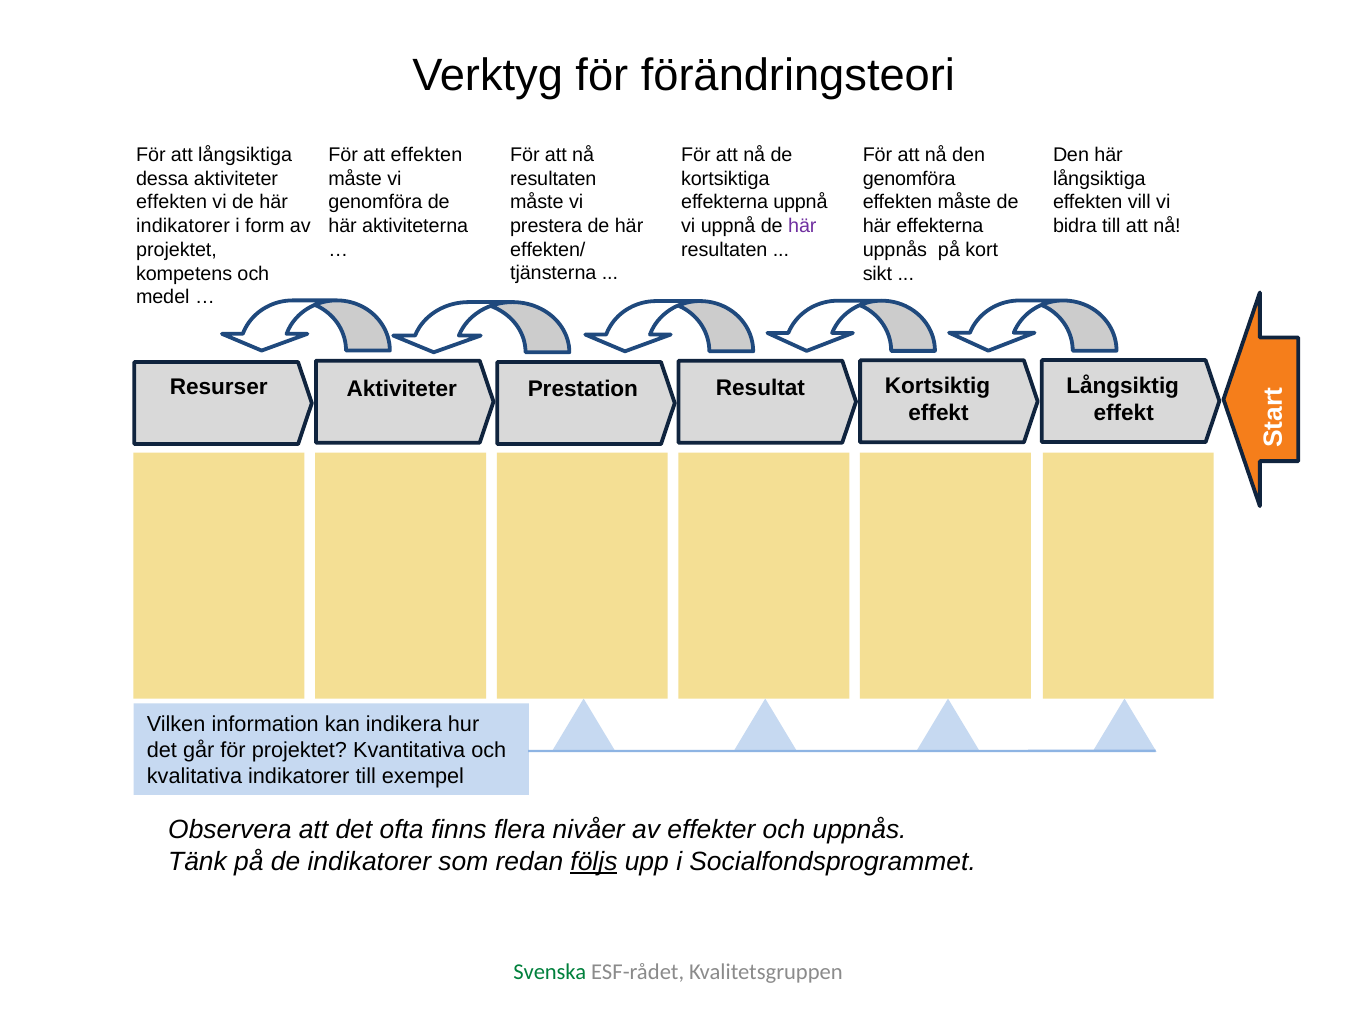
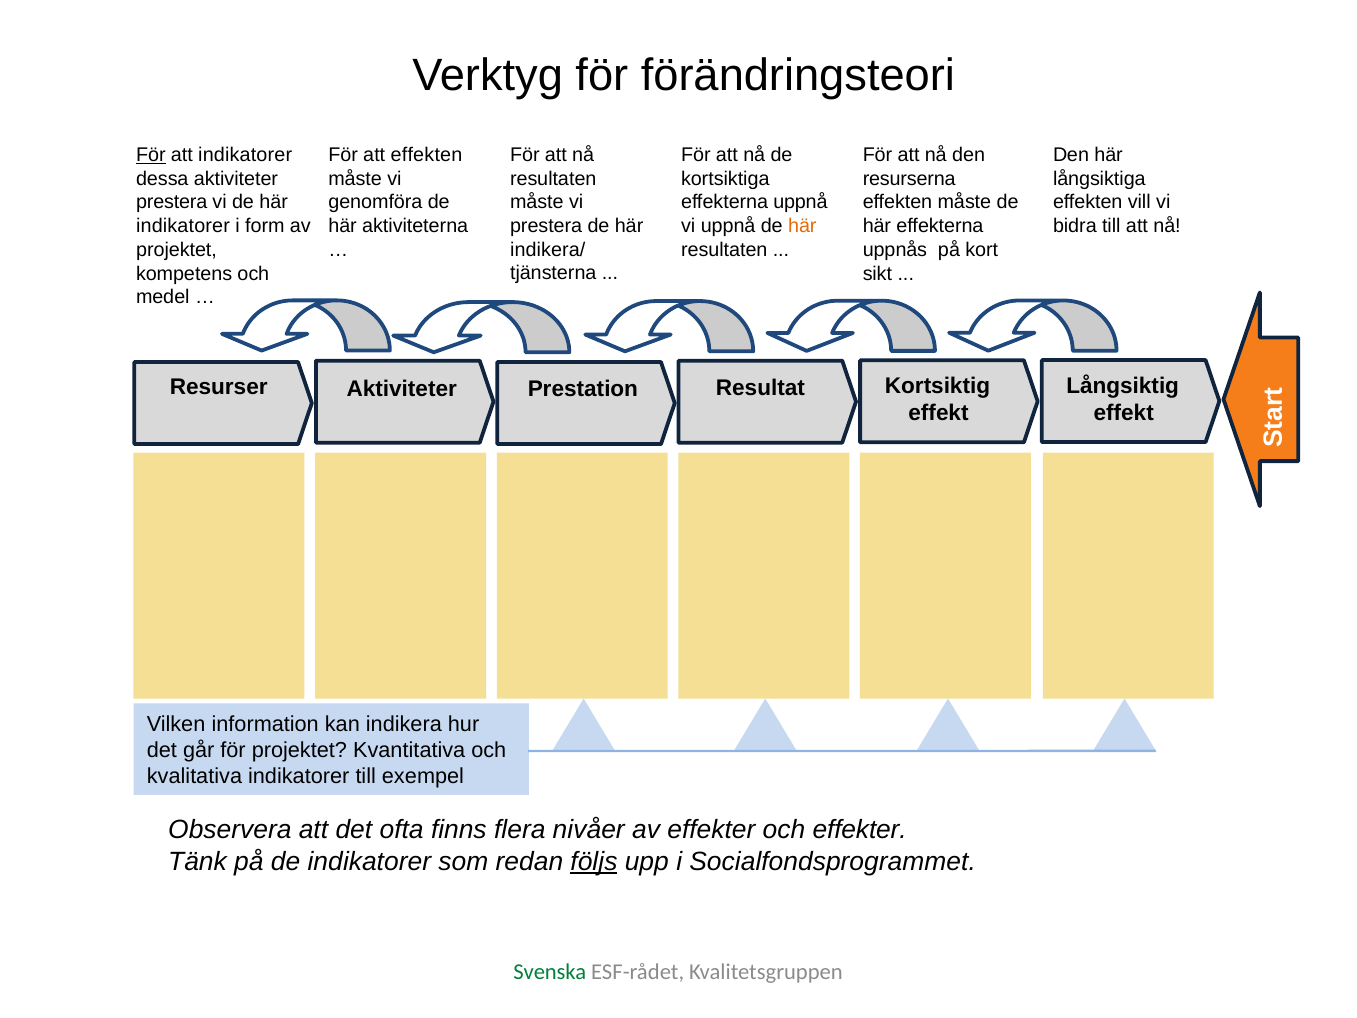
För underline: none -> present (151, 155)
att långsiktiga: långsiktiga -> indikatorer (245, 155)
genomföra: genomföra -> resurserna (909, 179)
effekten: effekten -> prestera (172, 202)
här colour: purple -> orange (802, 226)
effekten/: effekten/ -> indikera/ (548, 250)
och uppnås: uppnås -> effekter (860, 830)
